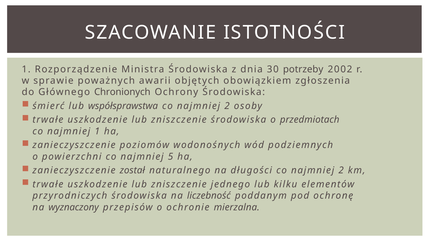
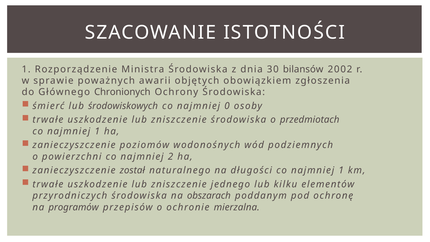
potrzeby: potrzeby -> bilansów (303, 69)
współsprawstwa: współsprawstwa -> środowiskowych (123, 106)
2: 2 -> 0 (227, 106)
5: 5 -> 2 (170, 157)
długości co najmniej 2: 2 -> 1 (341, 170)
liczebność: liczebność -> obszarach (209, 196)
wyznaczony: wyznaczony -> programów (74, 207)
